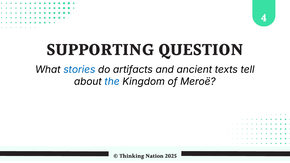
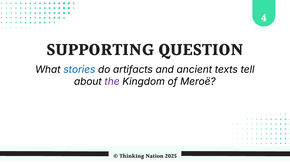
the colour: blue -> purple (112, 82)
